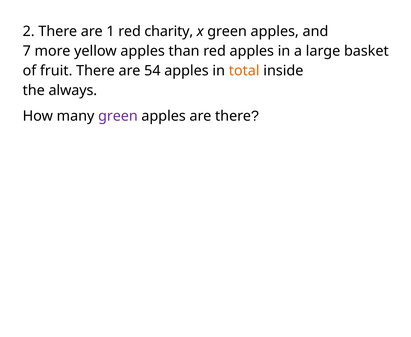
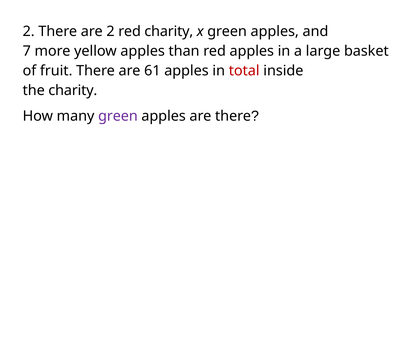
are 1: 1 -> 2 (110, 31)
54: 54 -> 61 (152, 71)
total colour: orange -> red (244, 71)
the always: always -> charity (73, 90)
